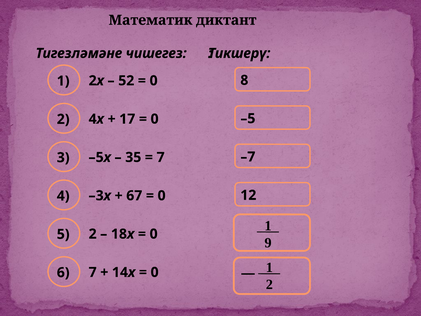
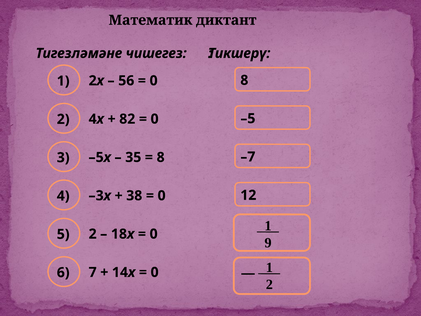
52: 52 -> 56 (126, 81)
17: 17 -> 82 (127, 119)
7: 7 -> 8 (161, 157)
67: 67 -> 38 (134, 196)
